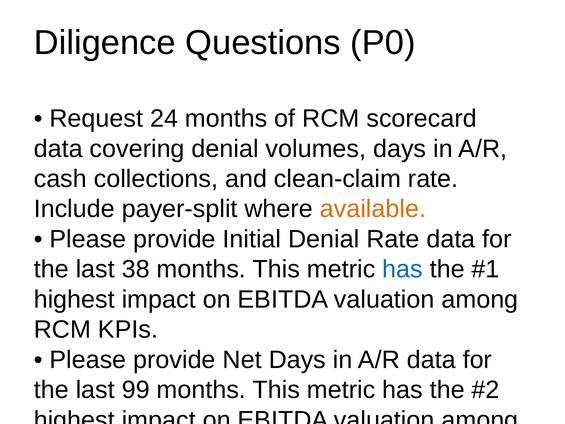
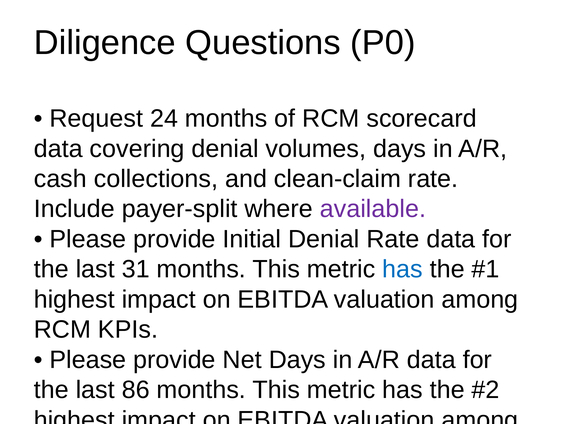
available colour: orange -> purple (373, 209)
38: 38 -> 31 (136, 269)
99: 99 -> 86 (136, 390)
